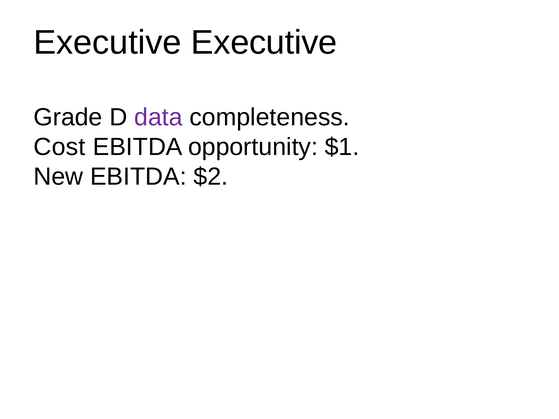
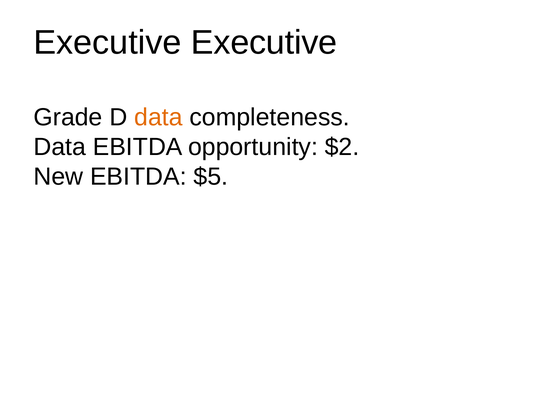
data colour: purple -> orange (158, 117)
Cost: Cost -> Data (60, 147)
$1: $1 -> $2 (342, 147)
$2: $2 -> $5 (211, 177)
